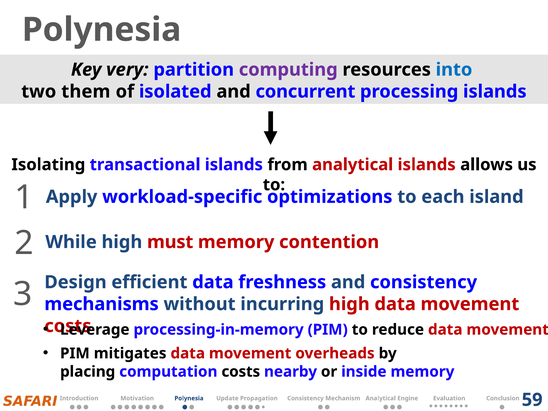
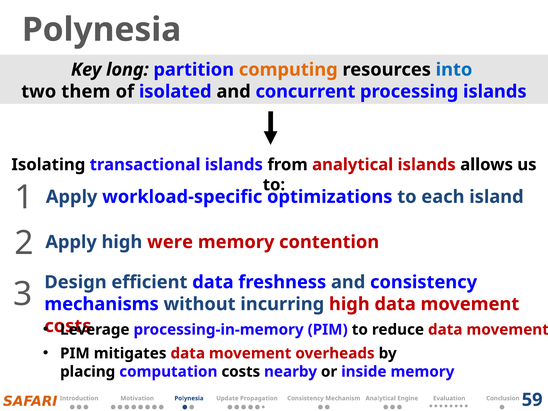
very: very -> long (127, 70)
computing colour: purple -> orange (288, 70)
While: While -> Apply (71, 242)
must: must -> were (170, 242)
